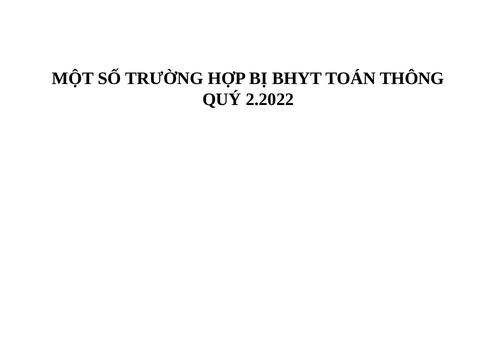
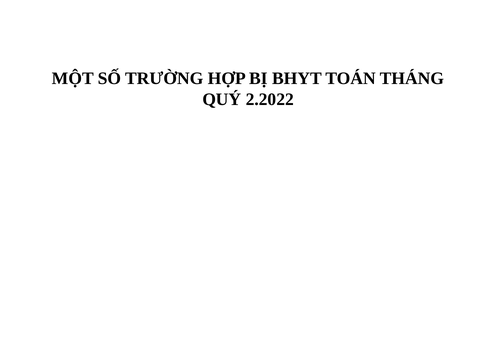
THÔNG: THÔNG -> THÁNG (412, 79)
